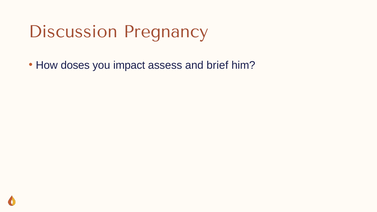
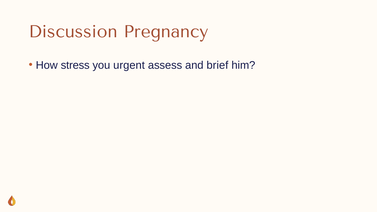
doses: doses -> stress (75, 65)
impact: impact -> urgent (129, 65)
